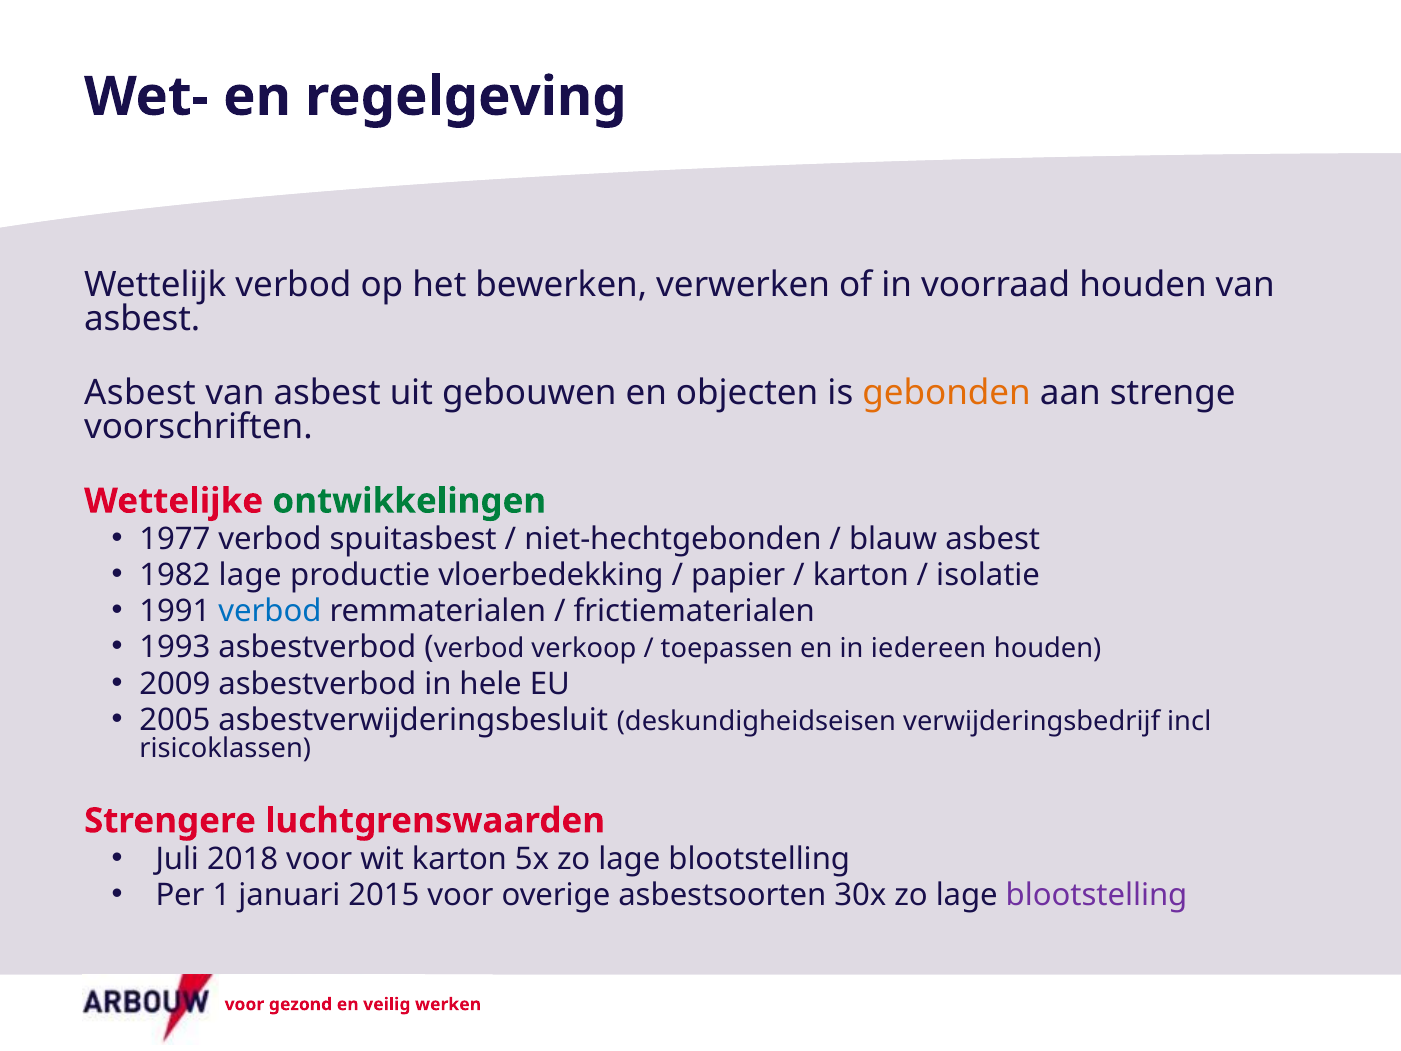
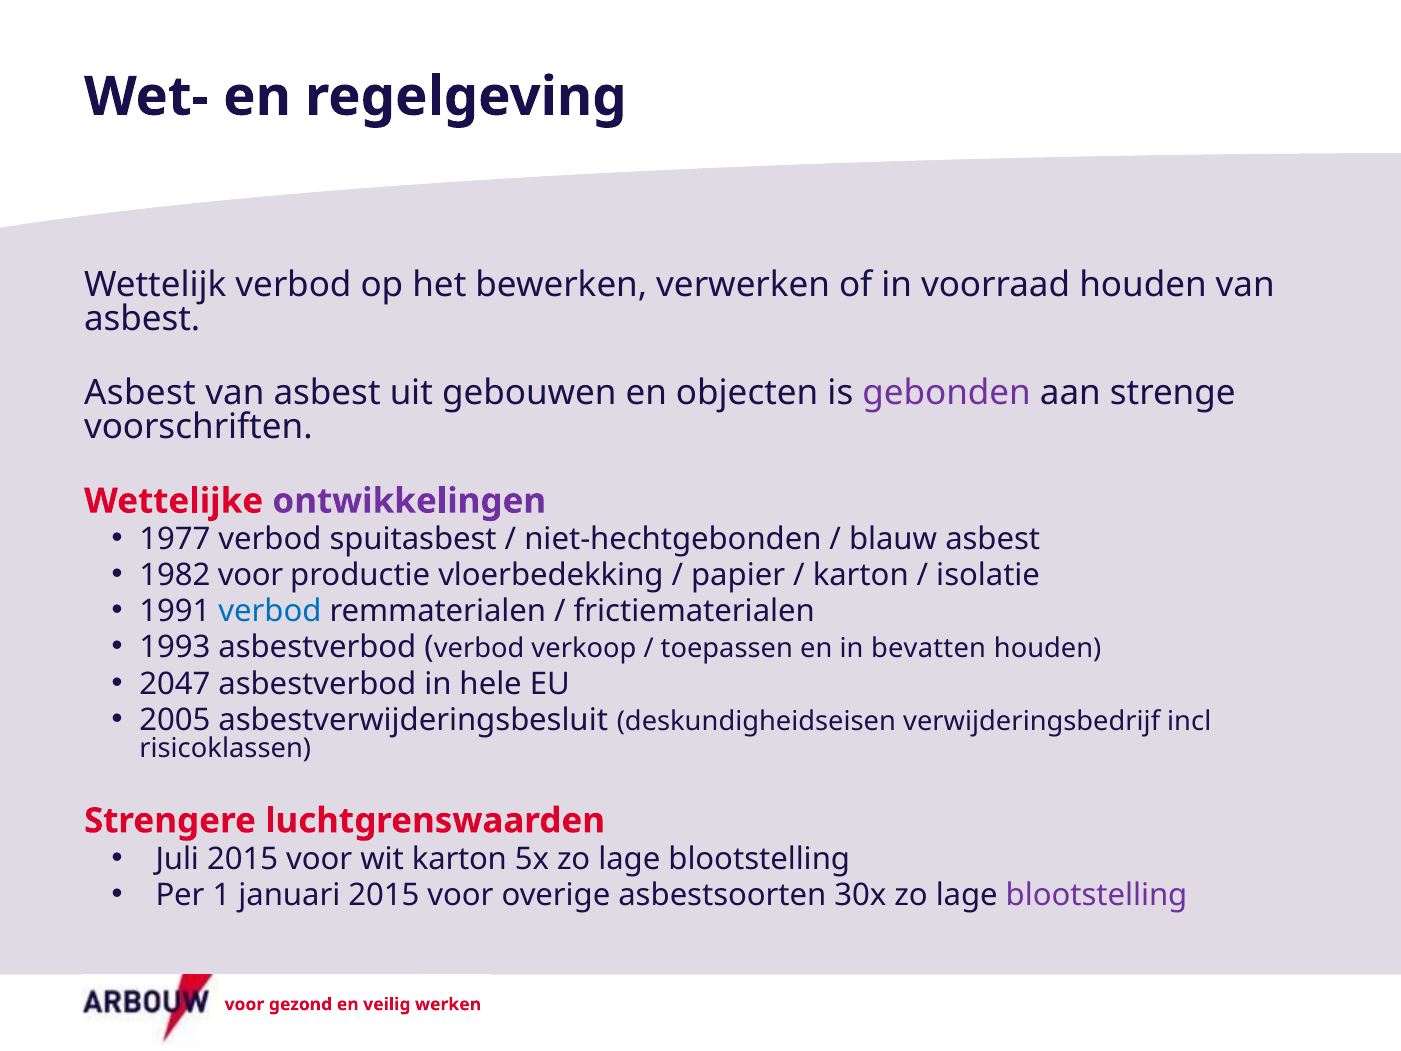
gebonden colour: orange -> purple (947, 393)
ontwikkelingen colour: green -> purple (409, 501)
1982 lage: lage -> voor (250, 575)
iedereen: iedereen -> bevatten (929, 649)
2009: 2009 -> 2047 (175, 684)
Juli 2018: 2018 -> 2015 (243, 859)
